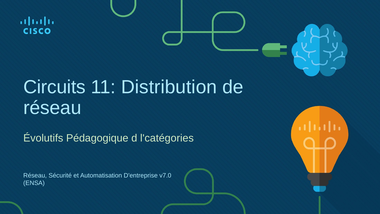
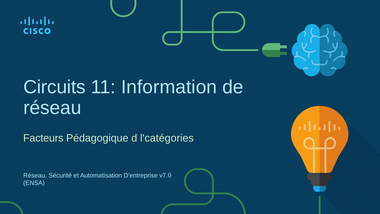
Distribution: Distribution -> Information (169, 87)
Évolutifs: Évolutifs -> Facteurs (43, 138)
